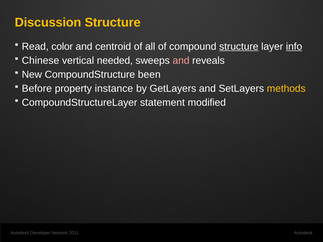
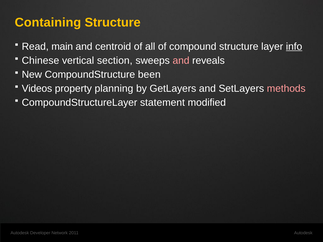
Discussion: Discussion -> Containing (48, 22)
color: color -> main (62, 47)
structure underline: present -> none (239, 47)
needed: needed -> section (115, 61)
Before: Before -> Videos (37, 89)
instance: instance -> planning (114, 89)
methods colour: yellow -> pink (286, 89)
